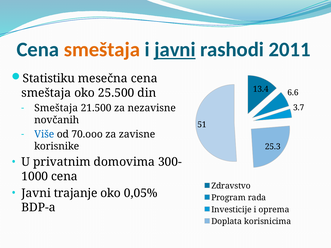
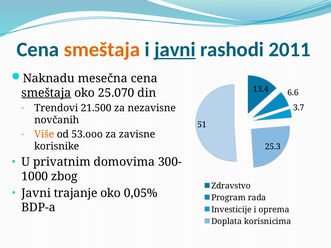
Statistiku: Statistiku -> Naknadu (49, 79)
smeštaja underline: none -> present (46, 93)
25.500: 25.500 -> 25.070 (116, 93)
Smeštaja: Smeštaja -> Trendovi (56, 108)
Više colour: blue -> orange (44, 134)
70.ooo: 70.ooo -> 53.ooo (87, 134)
cena: cena -> zbog (64, 177)
